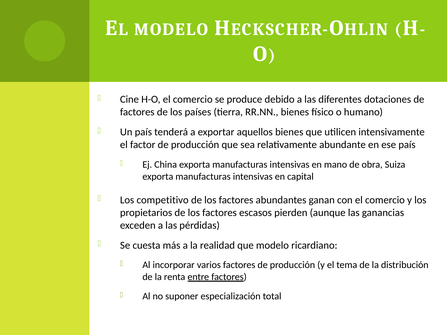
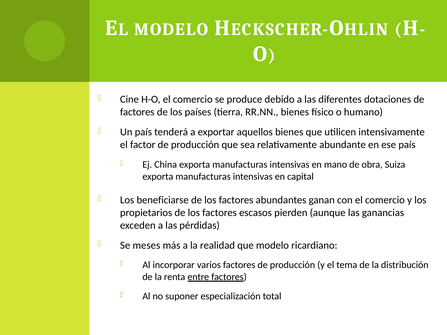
competitivo: competitivo -> beneficiarse (163, 200)
cuesta: cuesta -> meses (146, 246)
